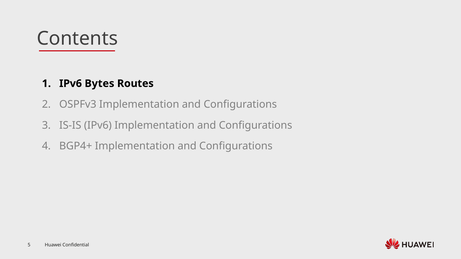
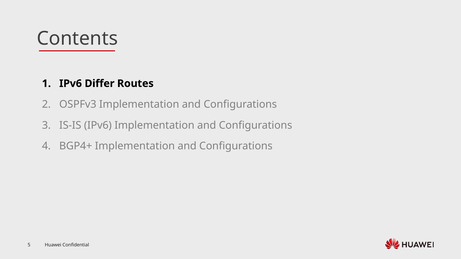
Bytes: Bytes -> Differ (100, 84)
